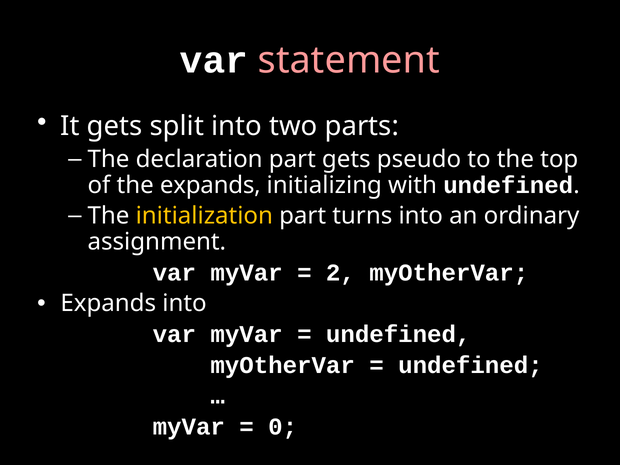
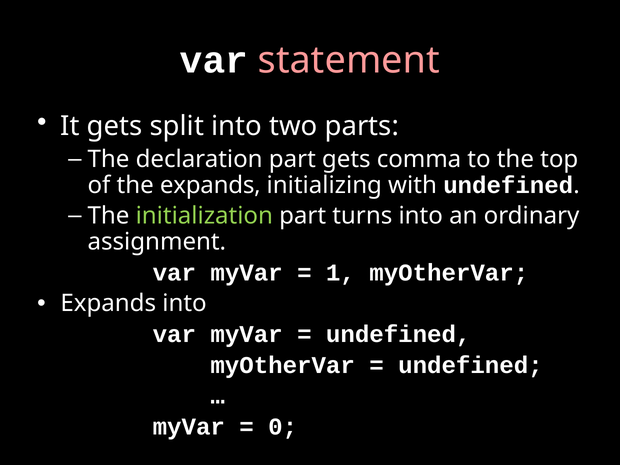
pseudo: pseudo -> comma (419, 159)
initialization colour: yellow -> light green (204, 216)
2: 2 -> 1 (340, 273)
